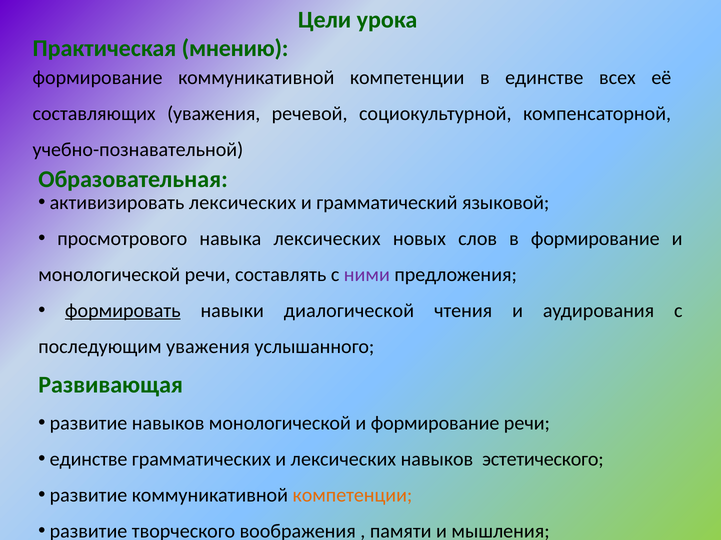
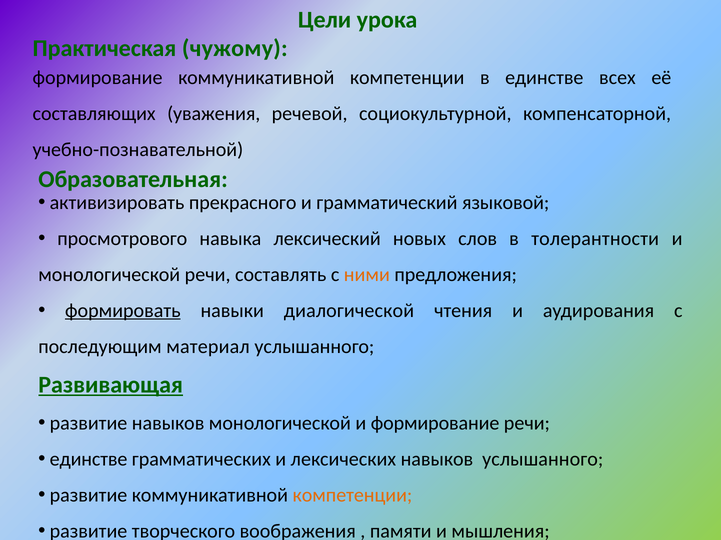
мнению: мнению -> чужому (235, 48)
активизировать лексических: лексических -> прекрасного (243, 203)
навыка лексических: лексических -> лексический (327, 239)
в формирование: формирование -> толерантности (595, 239)
ними colour: purple -> orange (367, 275)
последующим уважения: уважения -> материал (208, 347)
Развивающая underline: none -> present (111, 386)
навыков эстетического: эстетического -> услышанного (543, 460)
